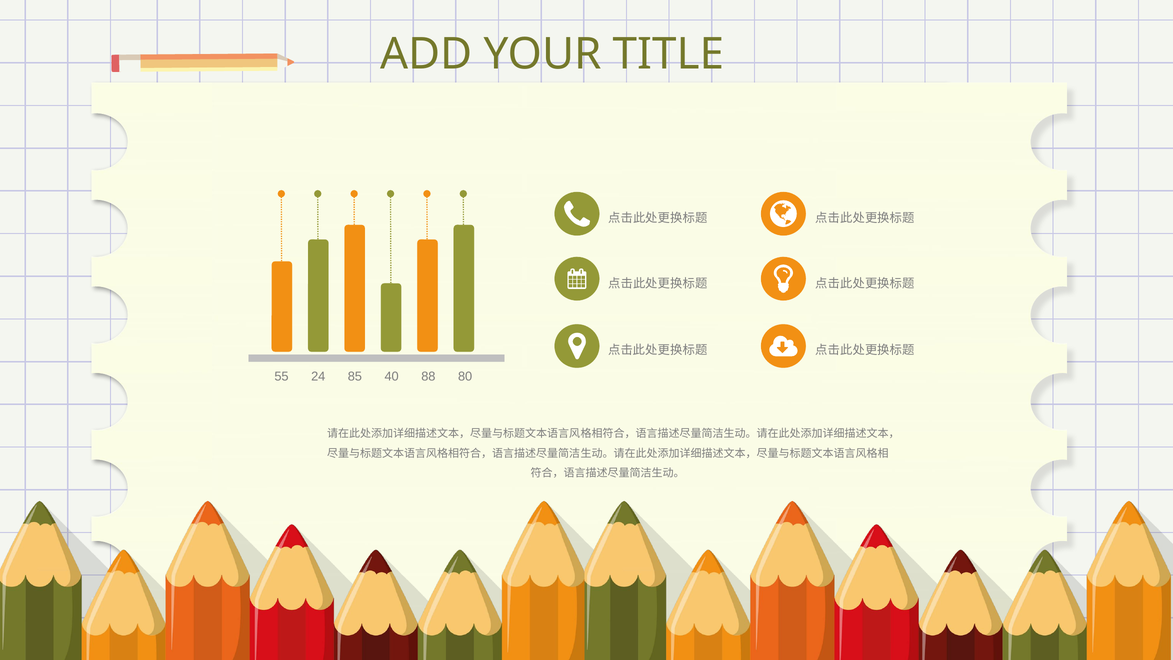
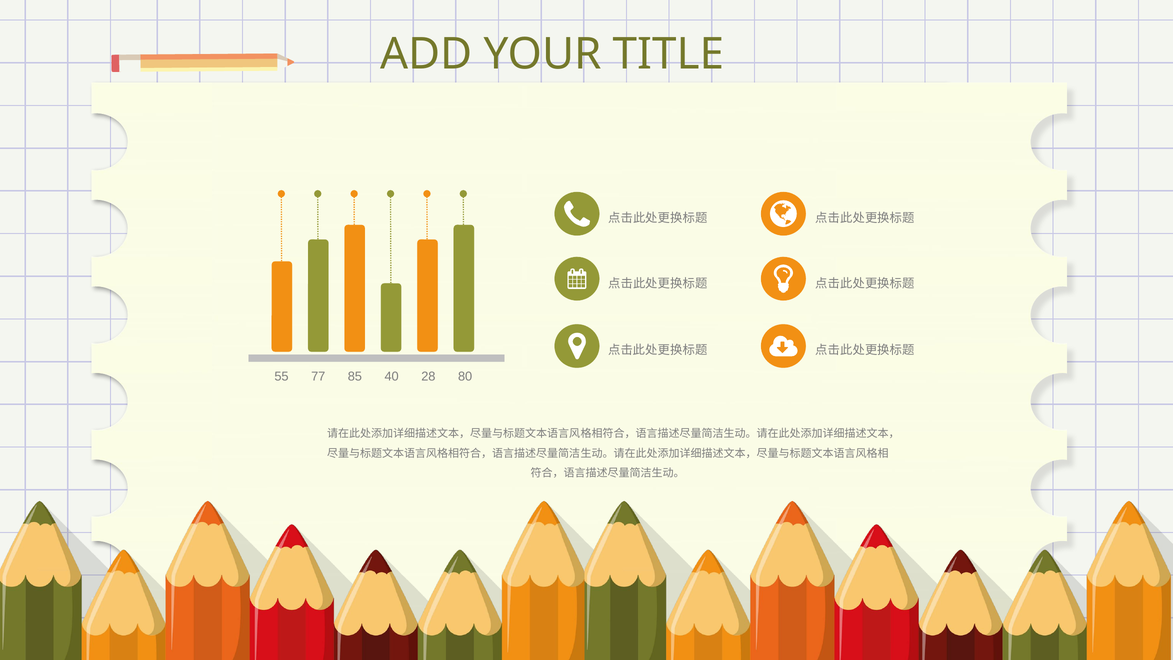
24: 24 -> 77 (318, 376)
88: 88 -> 28 (428, 376)
